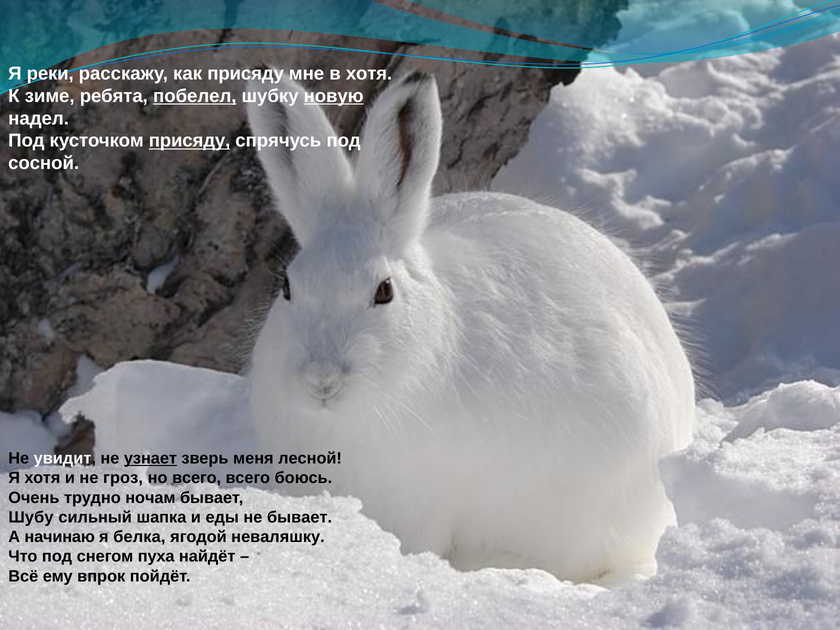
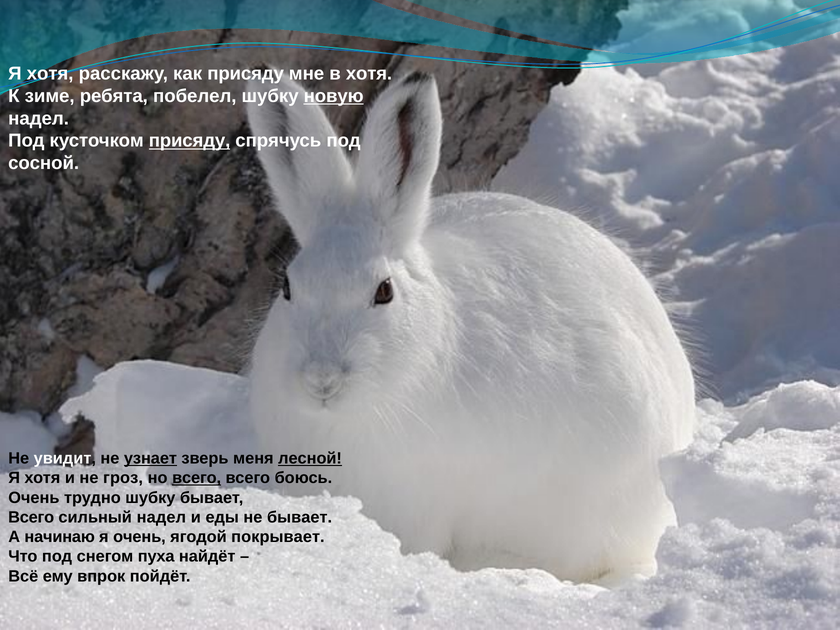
реки: реки -> хотя (50, 74)
побелел underline: present -> none (195, 96)
лесной underline: none -> present (310, 458)
всего underline: none -> present (197, 478)
трудно ночам: ночам -> шубку (150, 498)
Шубу: Шубу -> Всего (31, 517)
сильный шапка: шапка -> надел (161, 517)
я белка: белка -> очень (139, 537)
неваляшку: неваляшку -> покрывает (278, 537)
